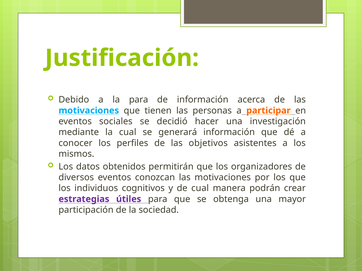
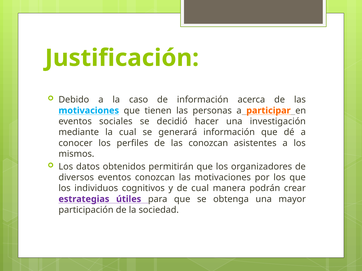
la para: para -> caso (139, 100)
las objetivos: objetivos -> conozcan (208, 143)
